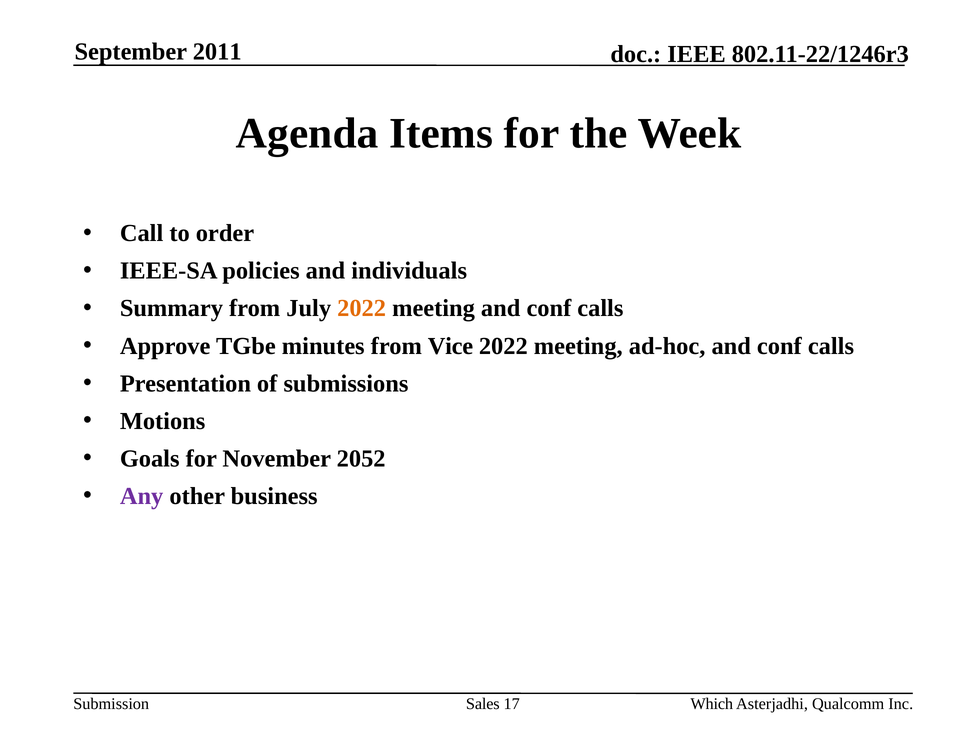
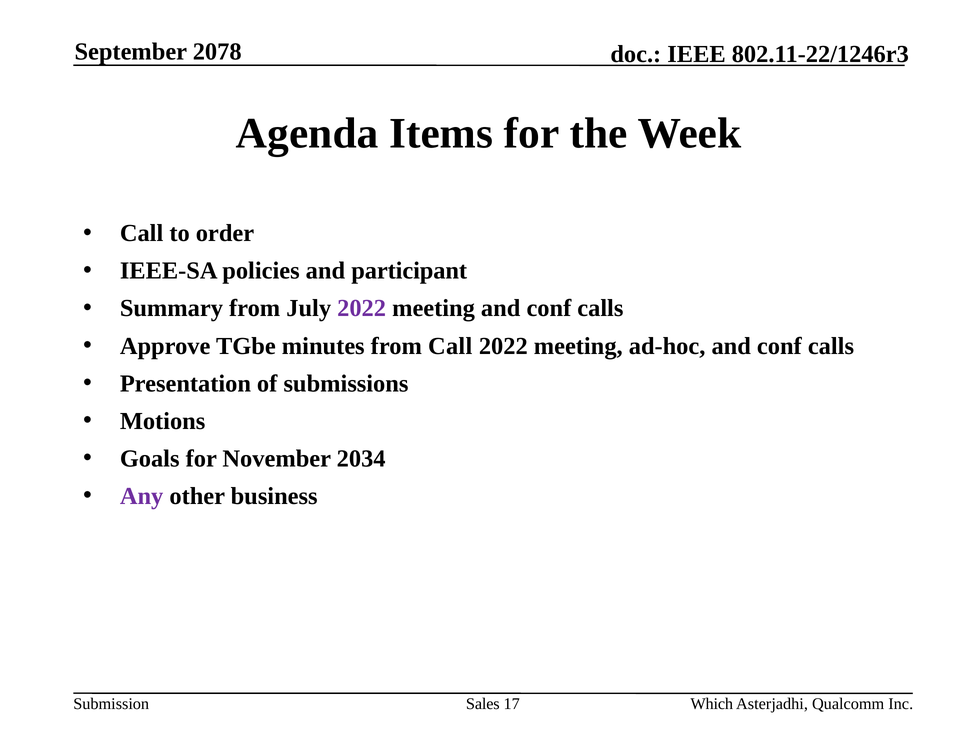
2011: 2011 -> 2078 (217, 52)
individuals: individuals -> participant (409, 271)
2022 colour: orange -> purple (362, 308)
from Vice: Vice -> Call (450, 346)
2052: 2052 -> 2034 (361, 458)
